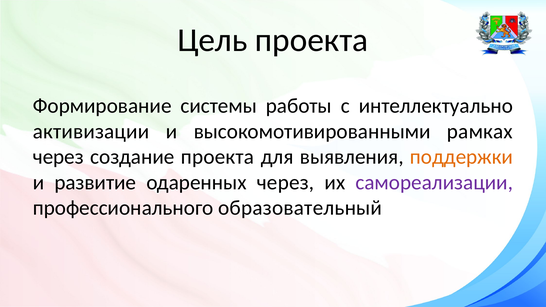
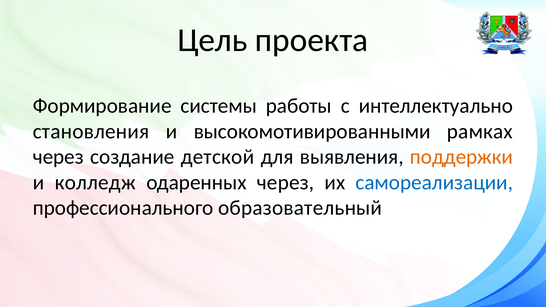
активизации: активизации -> становления (91, 132)
создание проекта: проекта -> детской (218, 157)
развитие: развитие -> колледж (95, 183)
самореализации colour: purple -> blue (434, 183)
